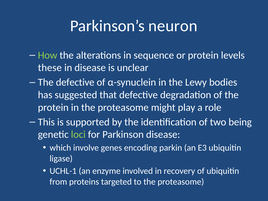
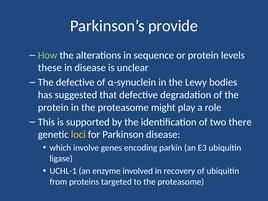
neuron: neuron -> provide (173, 26)
being: being -> there (240, 122)
loci colour: light green -> yellow (78, 134)
